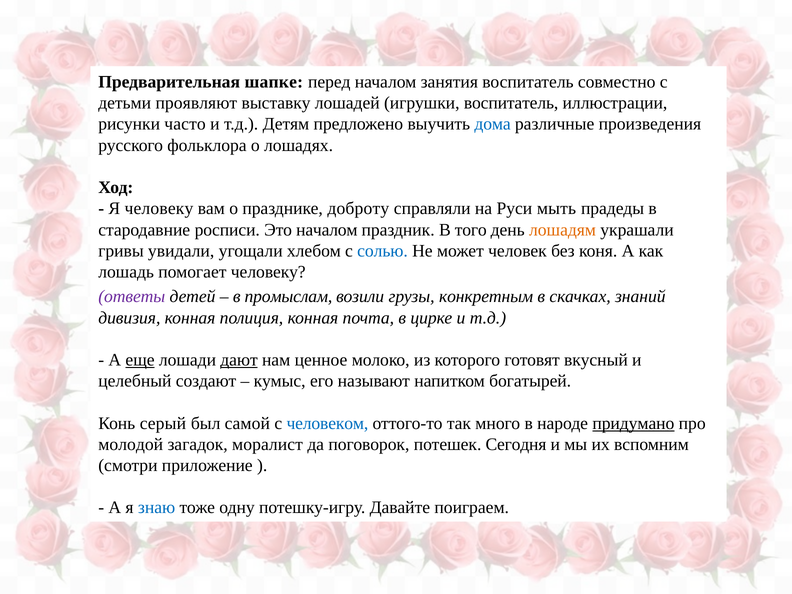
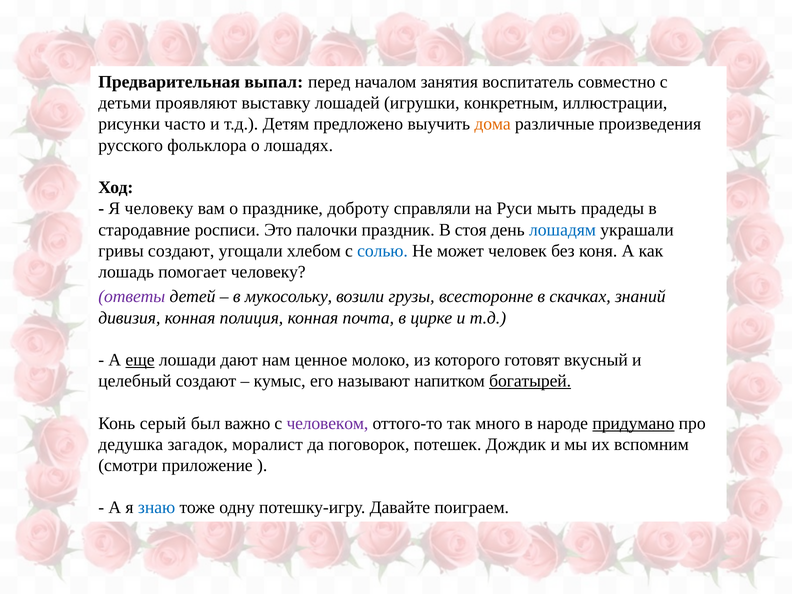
шапке: шапке -> выпал (274, 82)
игрушки воспитатель: воспитатель -> конкретным (511, 103)
дома colour: blue -> orange (493, 124)
Это началом: началом -> палочки (327, 230)
того: того -> стоя (471, 230)
лошадям colour: orange -> blue (563, 230)
гривы увидали: увидали -> создают (181, 251)
промыслам: промыслам -> мукосольку (288, 297)
конкретным: конкретным -> всесторонне (486, 297)
дают underline: present -> none (239, 360)
богатырей underline: none -> present (530, 381)
самой: самой -> важно (247, 423)
человеком colour: blue -> purple (327, 423)
молодой: молодой -> дедушка (131, 444)
Сегодня: Сегодня -> Дождик (516, 444)
